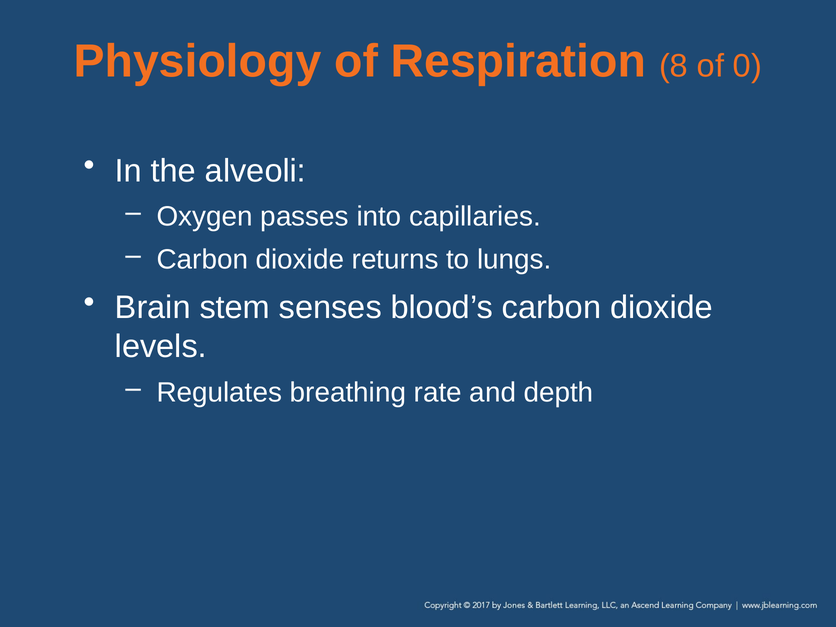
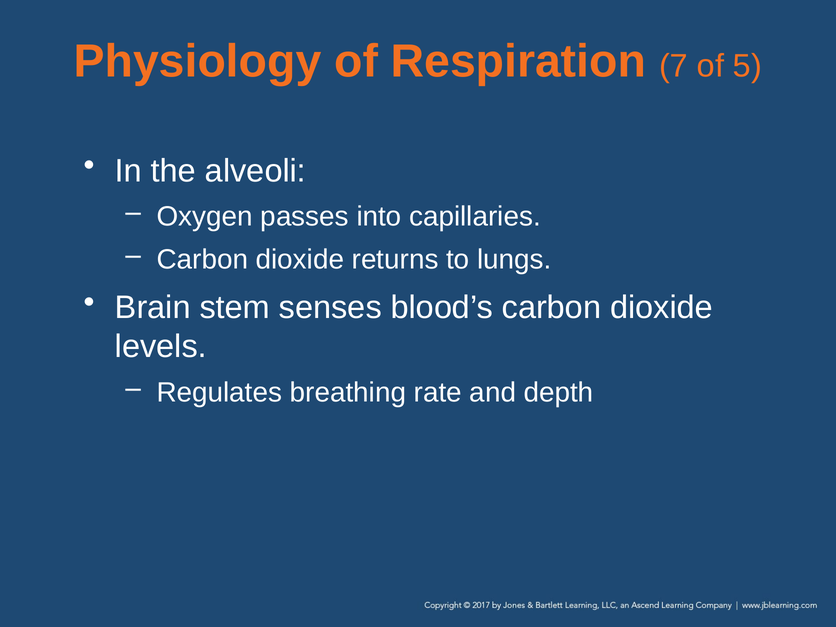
8: 8 -> 7 (674, 66)
0: 0 -> 5 (747, 66)
